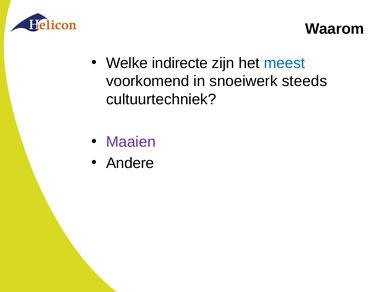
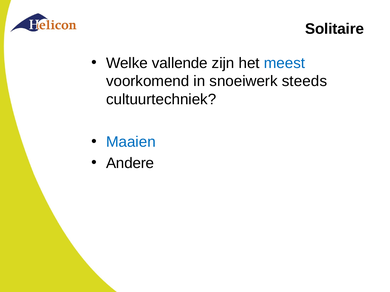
Waarom: Waarom -> Solitaire (335, 29)
indirecte: indirecte -> vallende (180, 63)
Maaien colour: purple -> blue (131, 142)
